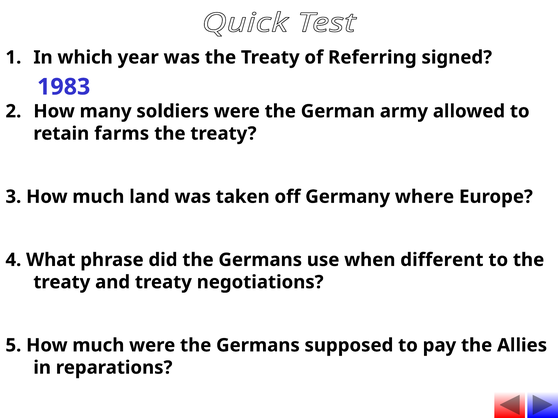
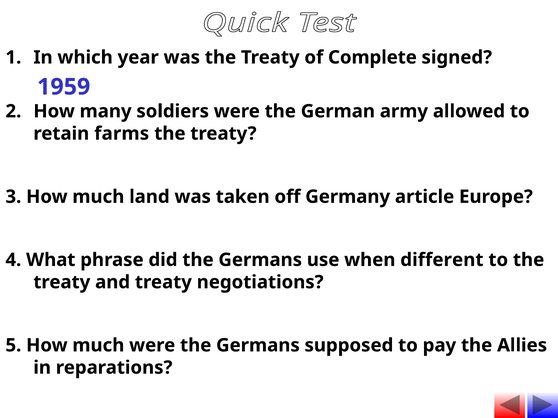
Referring: Referring -> Complete (372, 57)
1983: 1983 -> 1959 (64, 87)
where: where -> article (425, 197)
